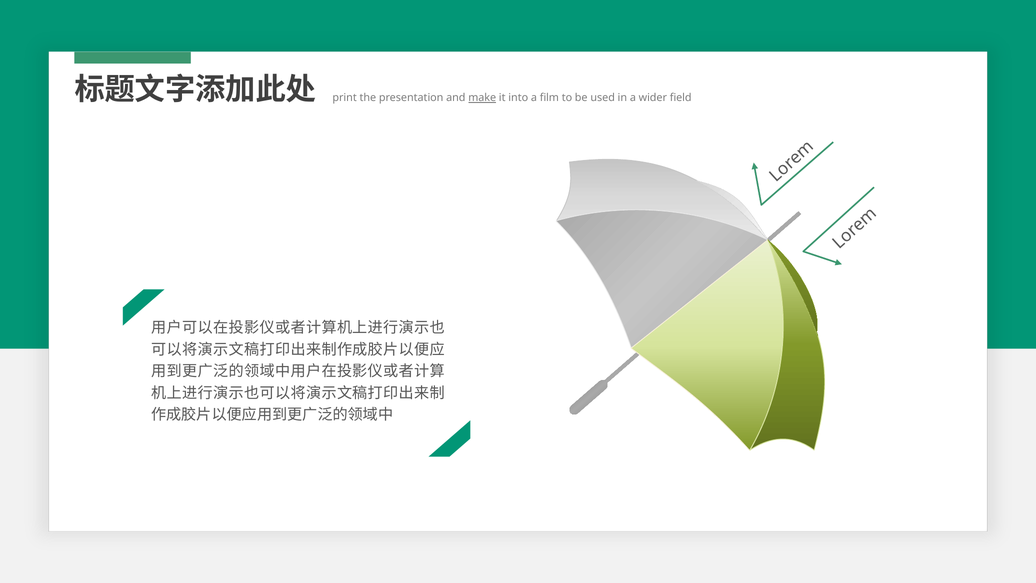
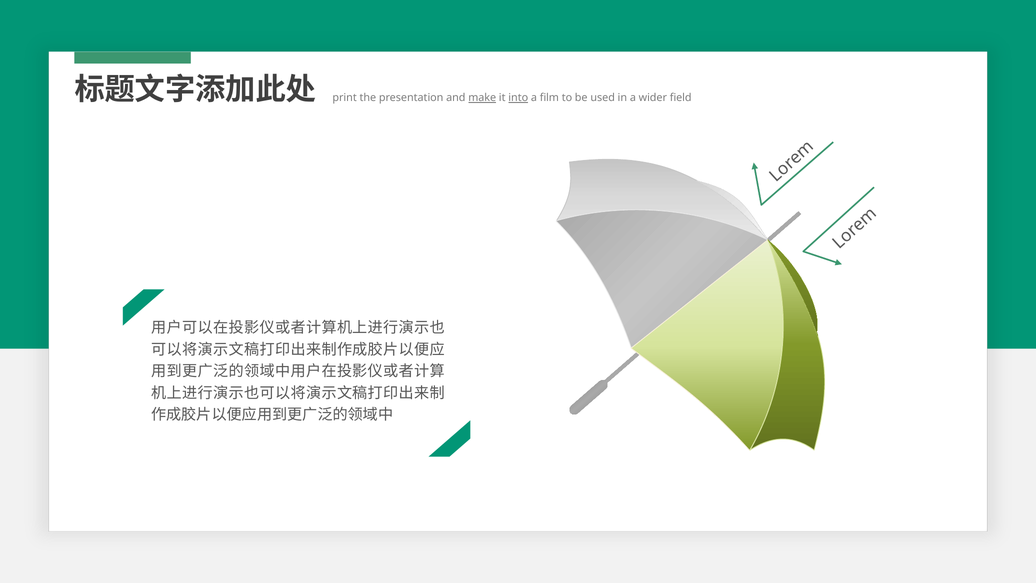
into underline: none -> present (518, 98)
